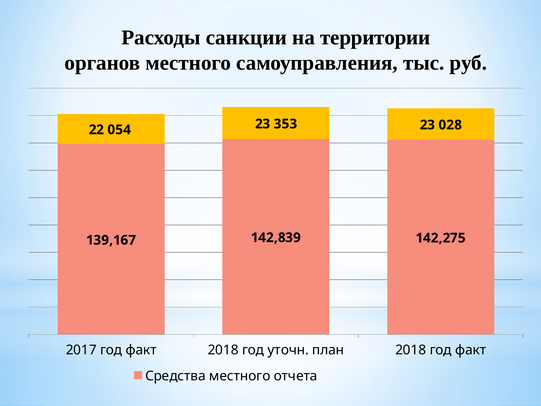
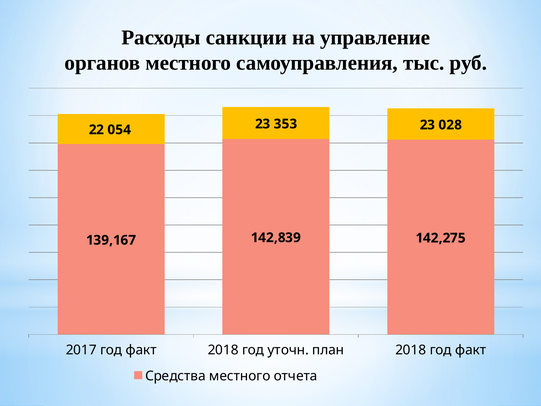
территории: территории -> управление (375, 38)
